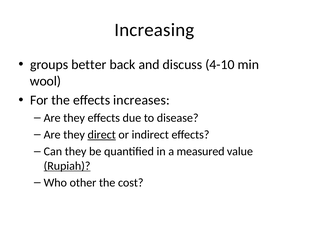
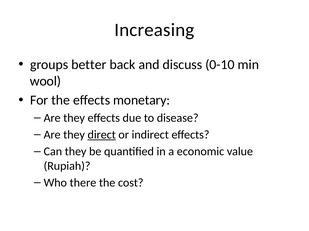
4-10: 4-10 -> 0-10 (220, 65)
increases: increases -> monetary (142, 101)
measured: measured -> economic (201, 152)
Rupiah underline: present -> none (67, 166)
other: other -> there (83, 183)
